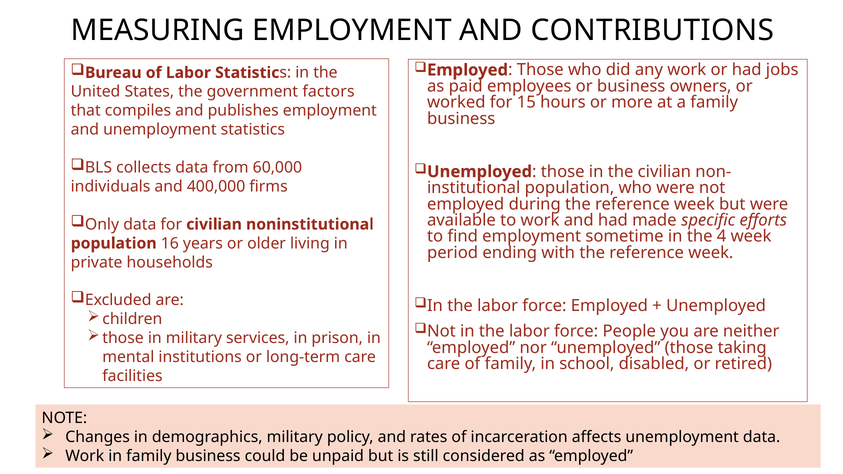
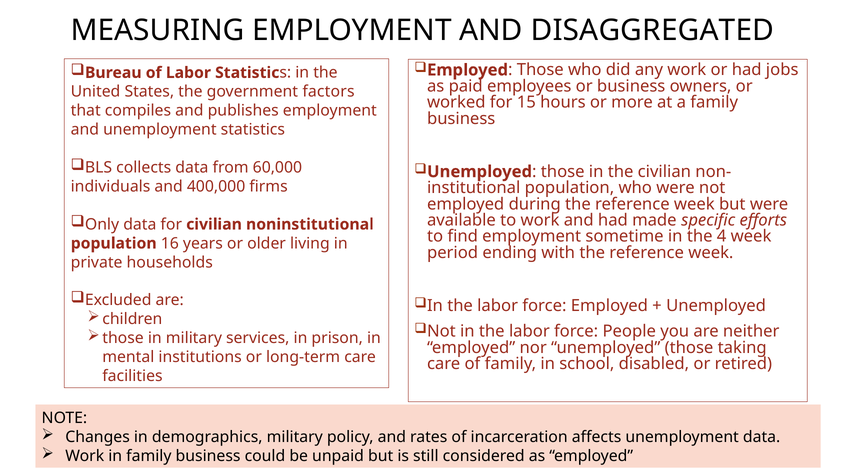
CONTRIBUTIONS: CONTRIBUTIONS -> DISAGGREGATED (652, 31)
